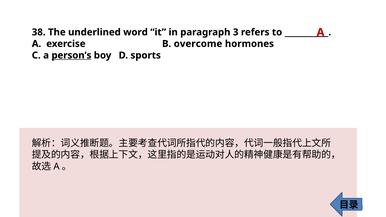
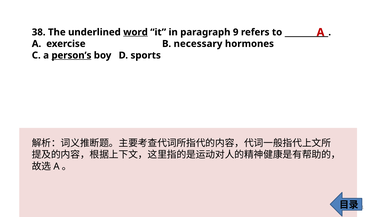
word underline: none -> present (136, 32)
3: 3 -> 9 (236, 32)
overcome: overcome -> necessary (198, 44)
